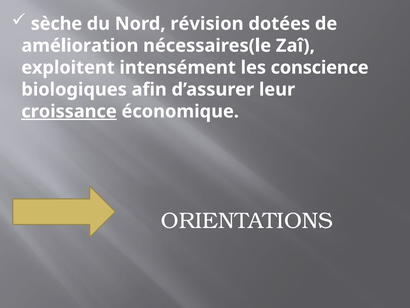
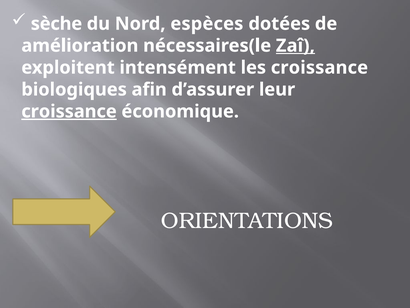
révision: révision -> espèces (207, 24)
Zaî underline: none -> present (295, 46)
les conscience: conscience -> croissance (319, 67)
